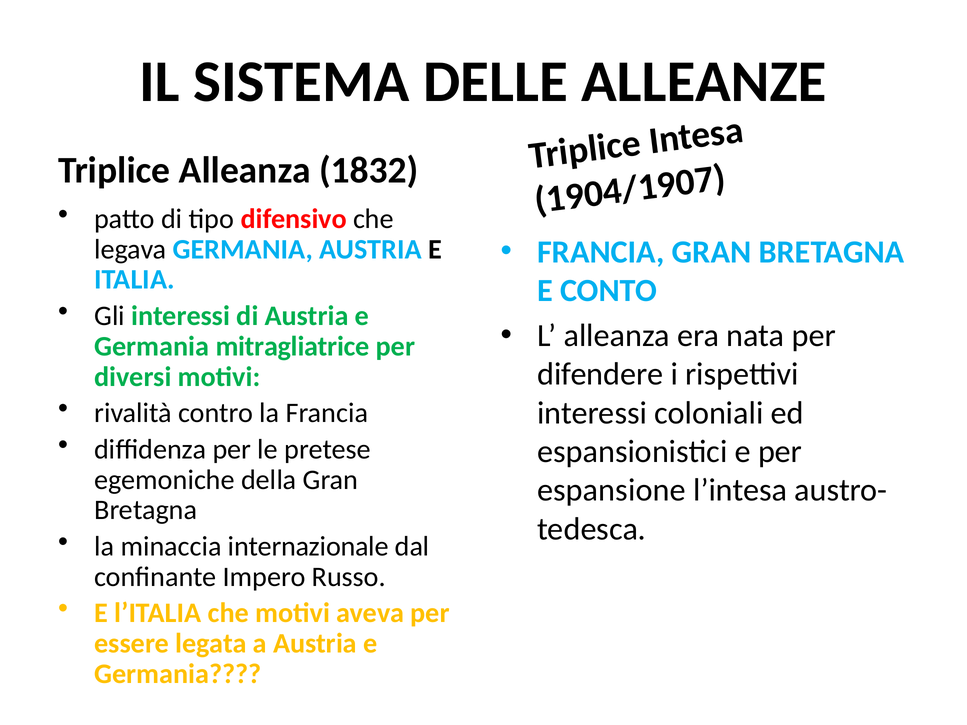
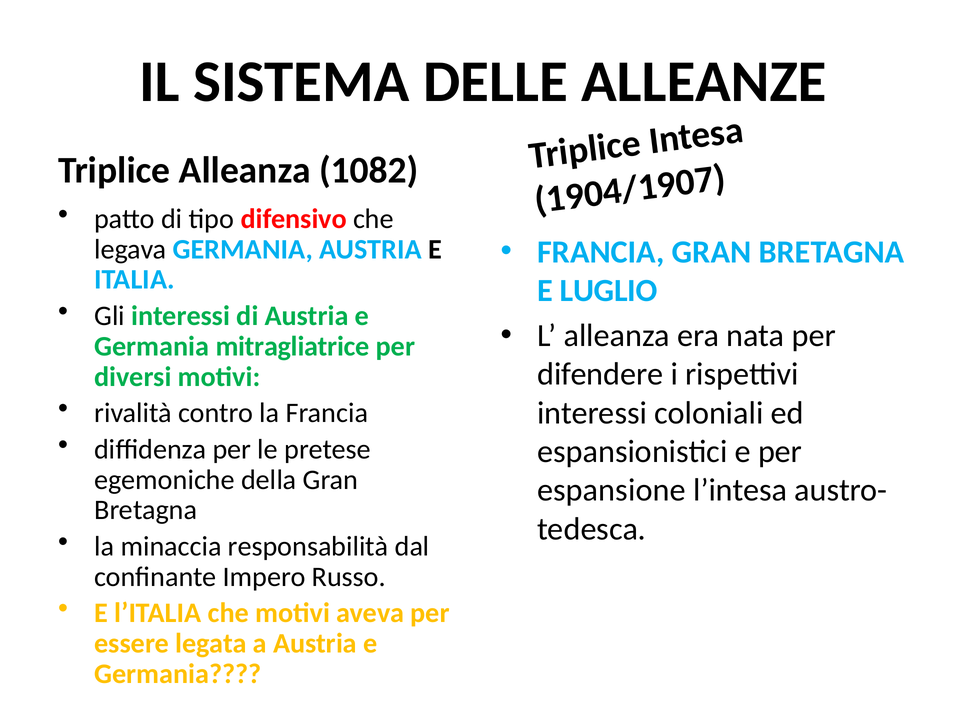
1832: 1832 -> 1082 (369, 170)
CONTO: CONTO -> LUGLIO (609, 291)
internazionale: internazionale -> responsabilità (308, 547)
